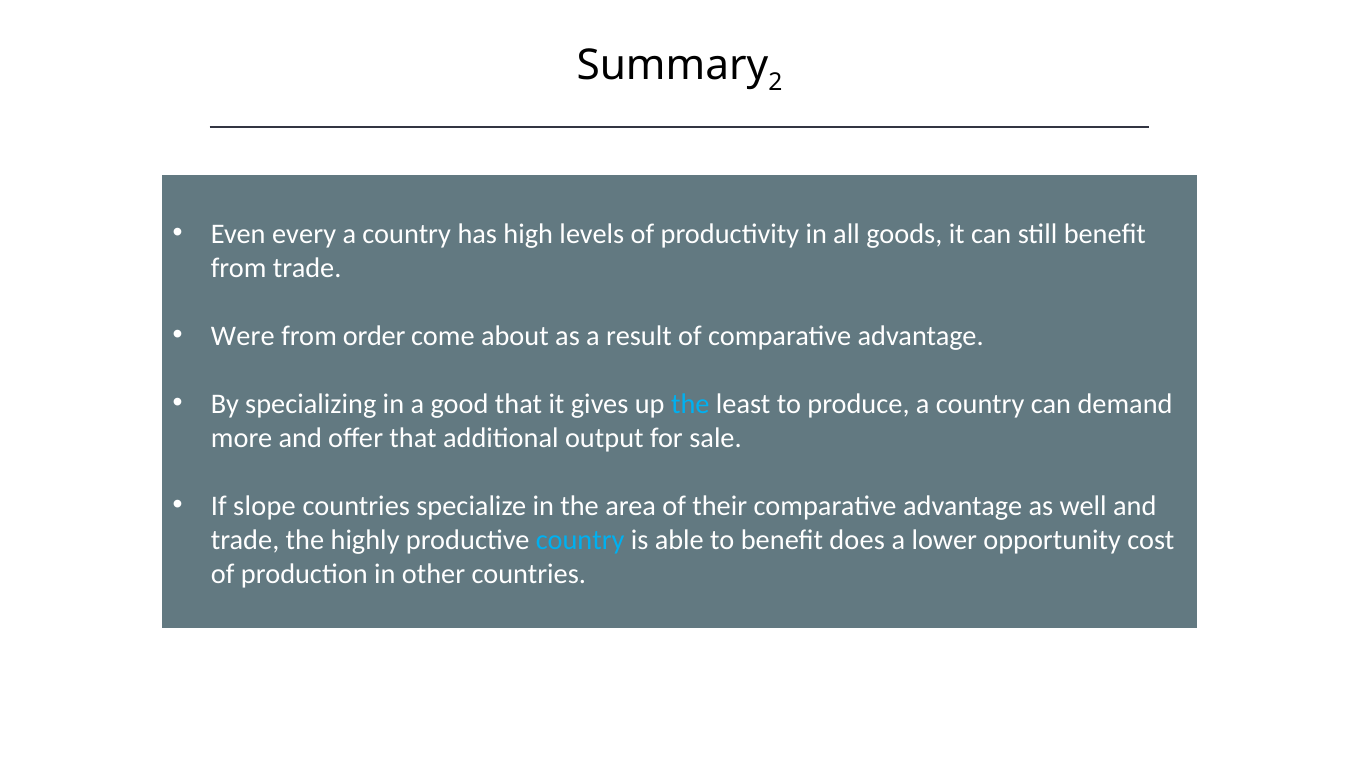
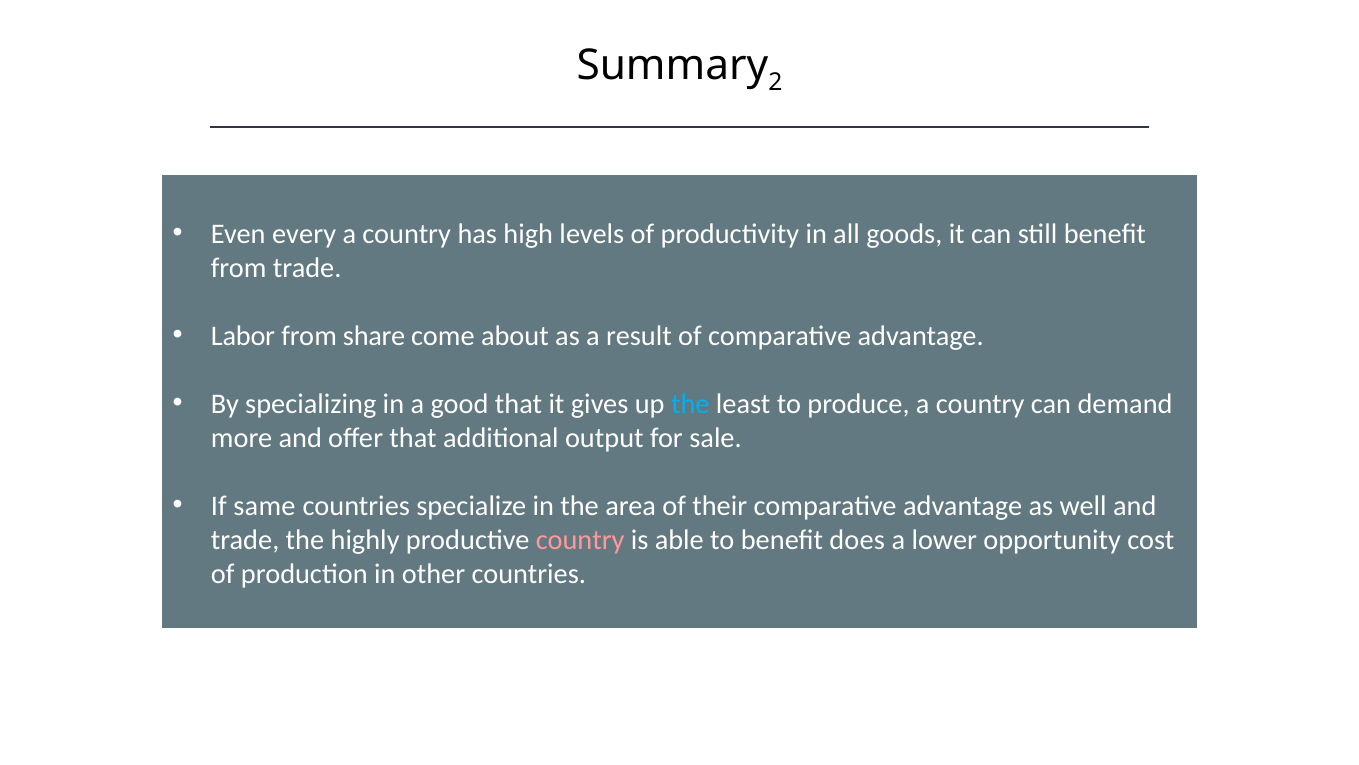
Were: Were -> Labor (243, 336)
order: order -> share (374, 336)
slope: slope -> same (264, 505)
country colour: light blue -> pink (580, 539)
